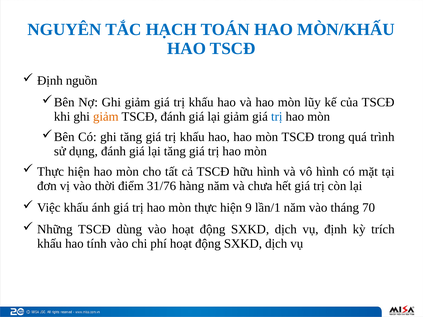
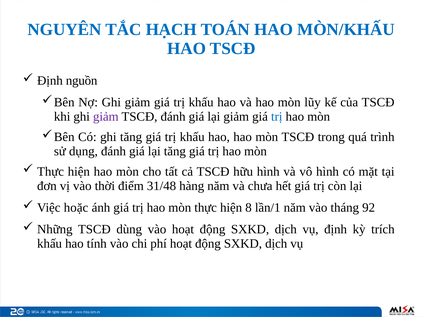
giảm colour: orange -> purple (106, 117)
31/76: 31/76 -> 31/48 (161, 186)
Việc khấu: khấu -> hoặc (76, 208)
9: 9 -> 8 (249, 208)
70: 70 -> 92 (369, 208)
